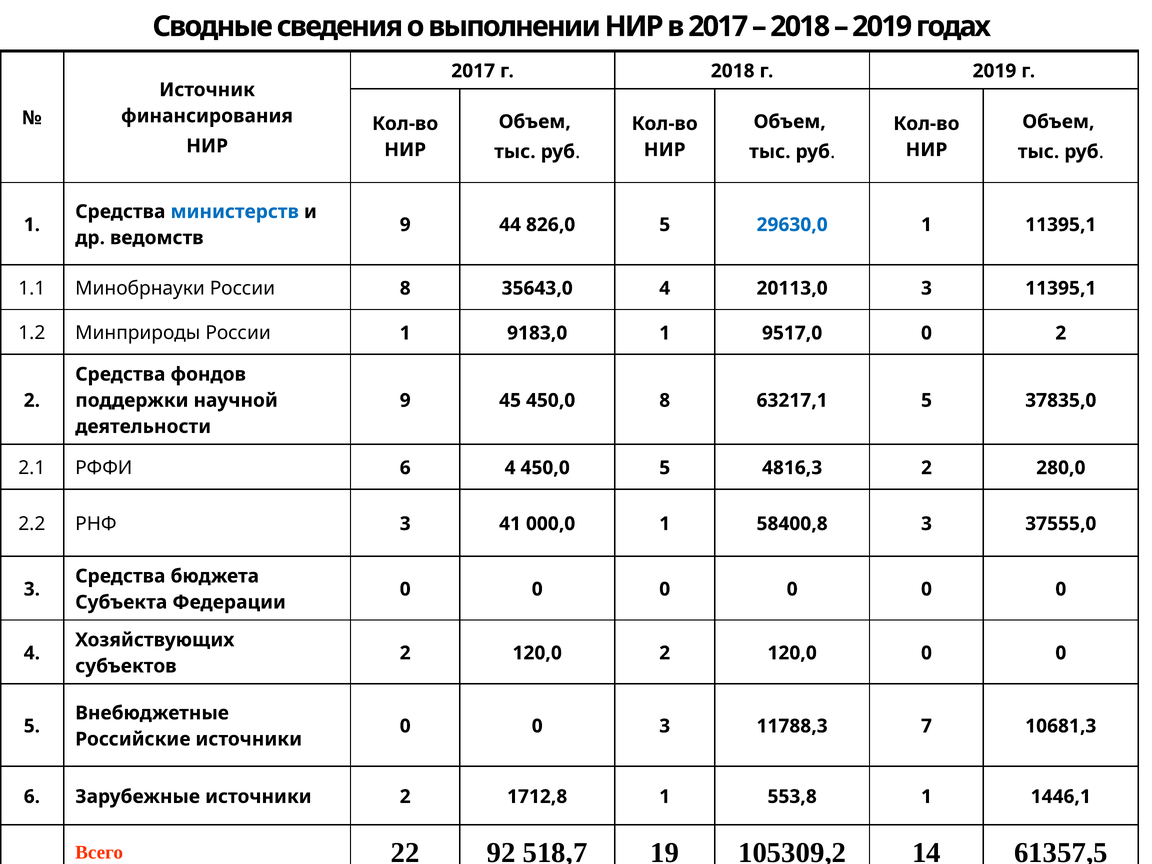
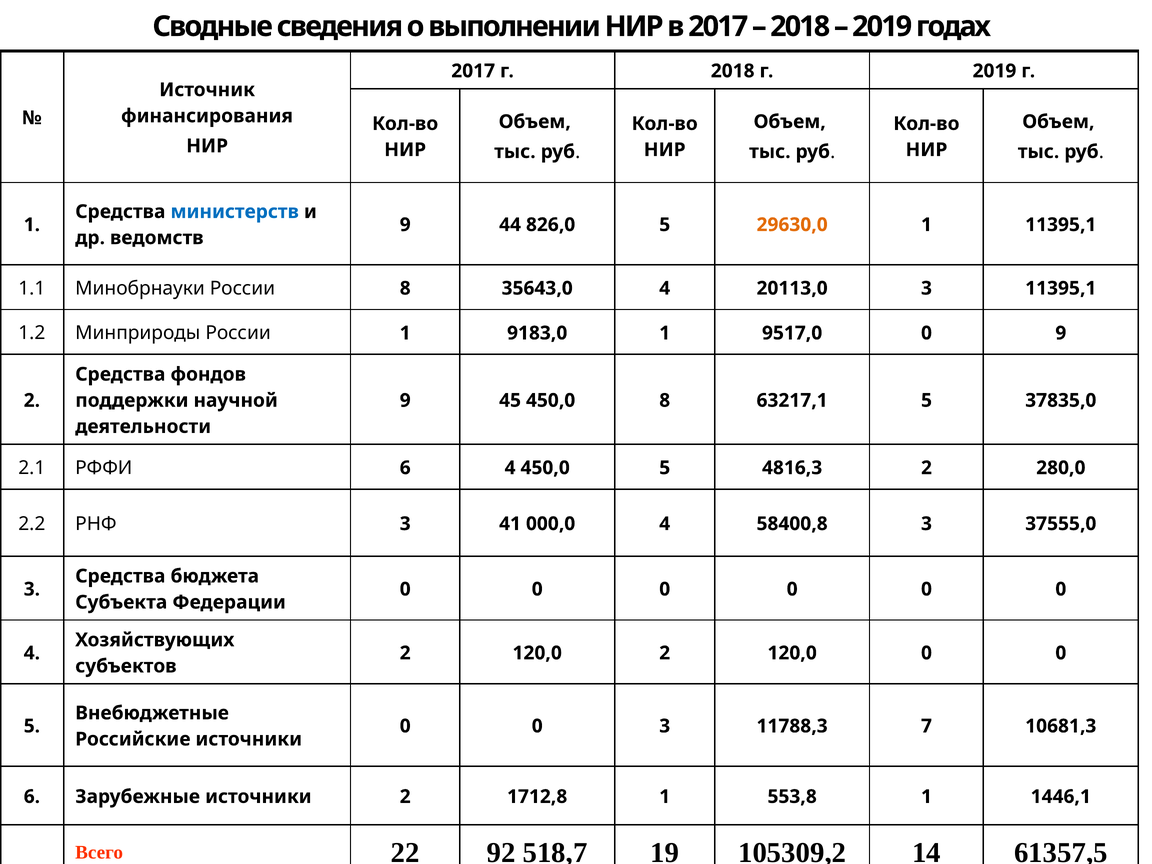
29630,0 colour: blue -> orange (792, 225)
0 2: 2 -> 9 (1061, 333)
000,0 1: 1 -> 4 (665, 524)
